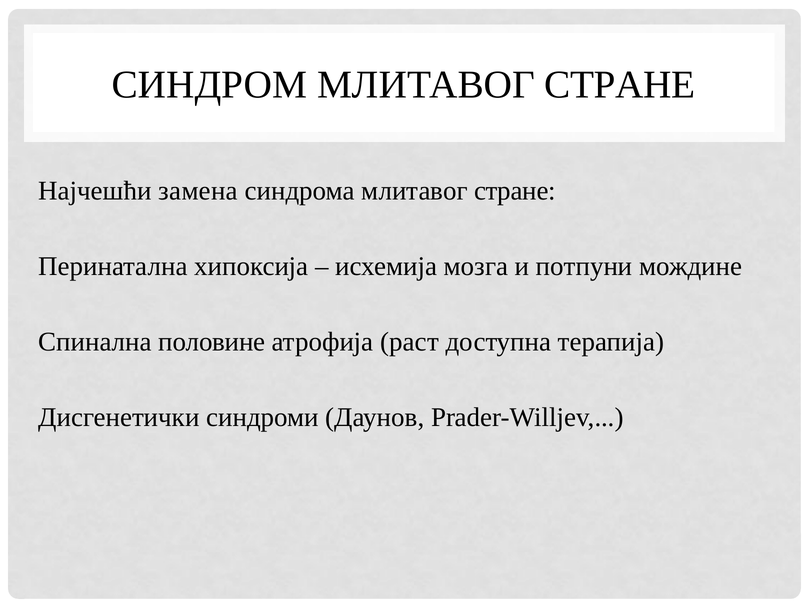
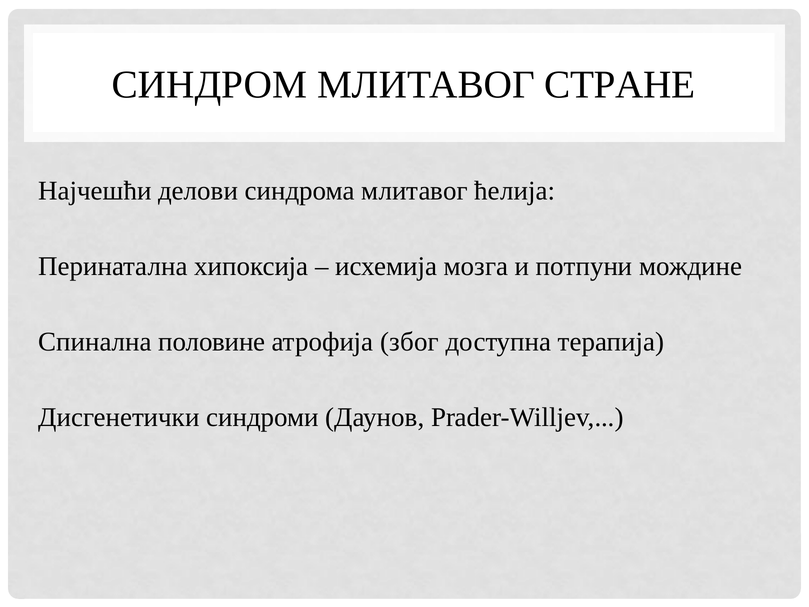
замена: замена -> делови (198, 191)
синдрома млитавог стране: стране -> ћелија (515, 191)
раст: раст -> због (409, 342)
